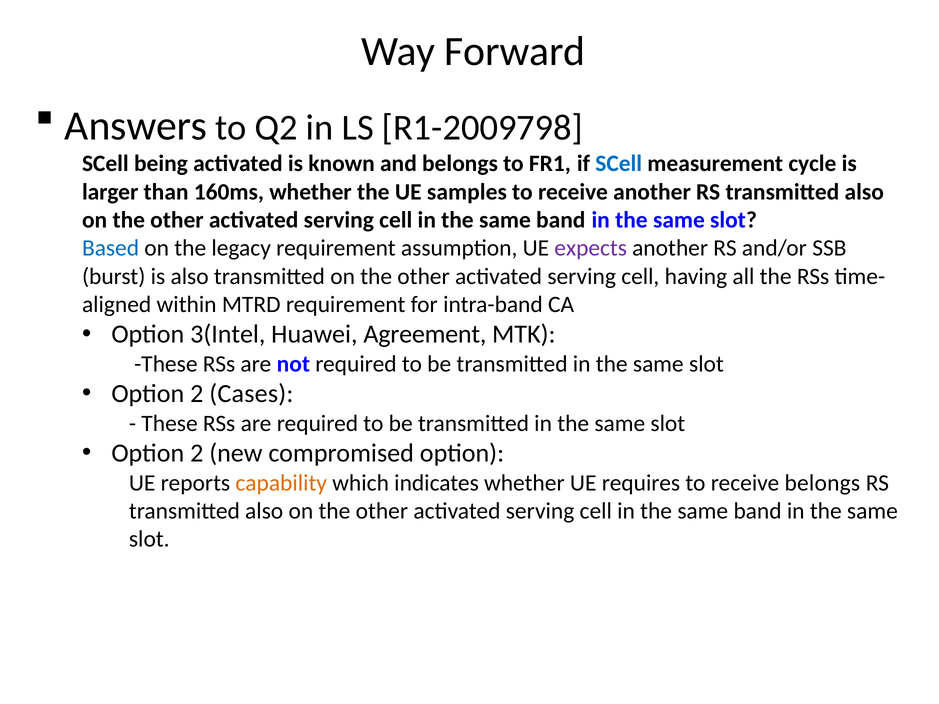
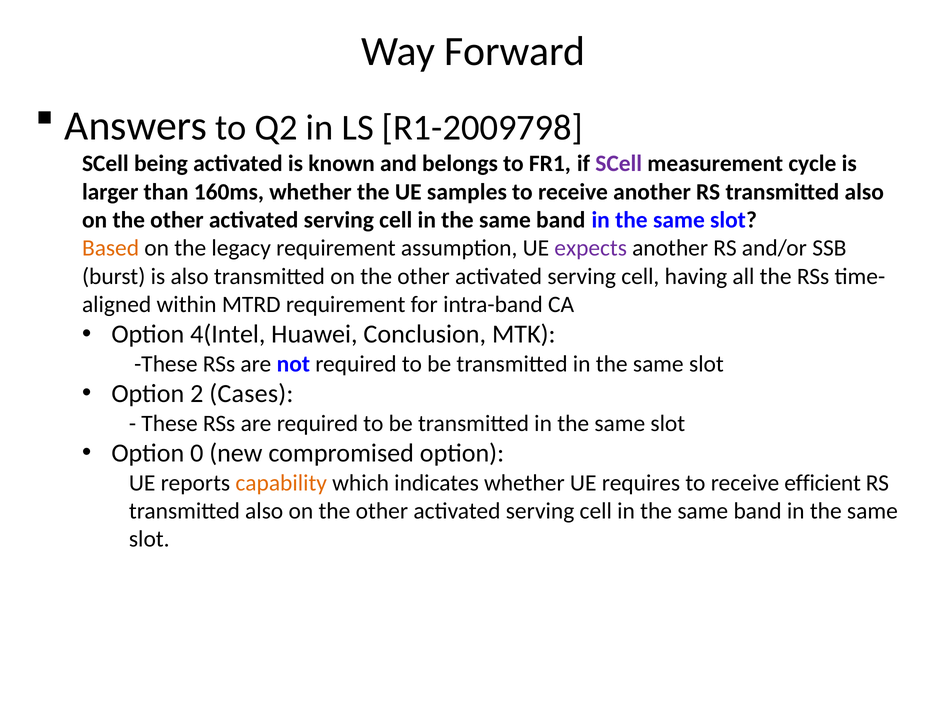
SCell colour: blue -> purple (619, 164)
Based colour: blue -> orange (111, 248)
3(Intel: 3(Intel -> 4(Intel (228, 334)
Agreement: Agreement -> Conclusion (425, 334)
2: 2 -> 0 (197, 453)
receive belongs: belongs -> efficient (823, 483)
